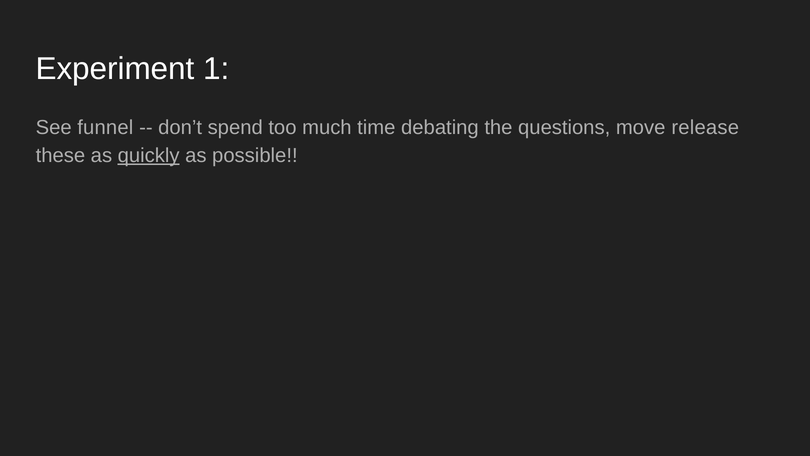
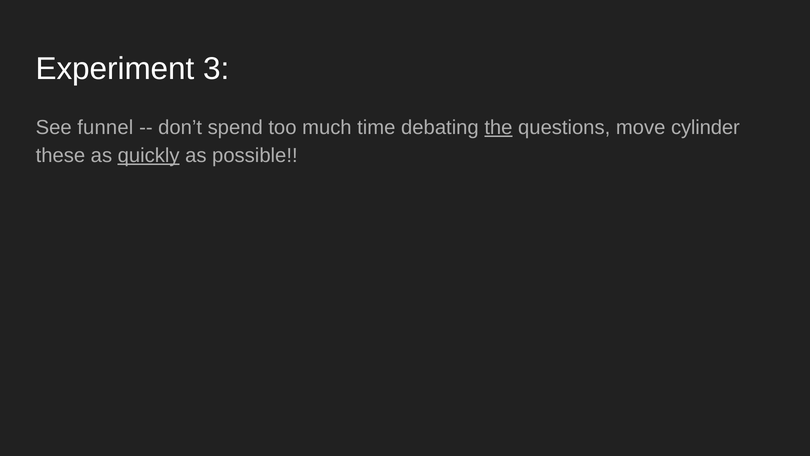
1: 1 -> 3 (216, 69)
the underline: none -> present (498, 127)
release: release -> cylinder (705, 127)
